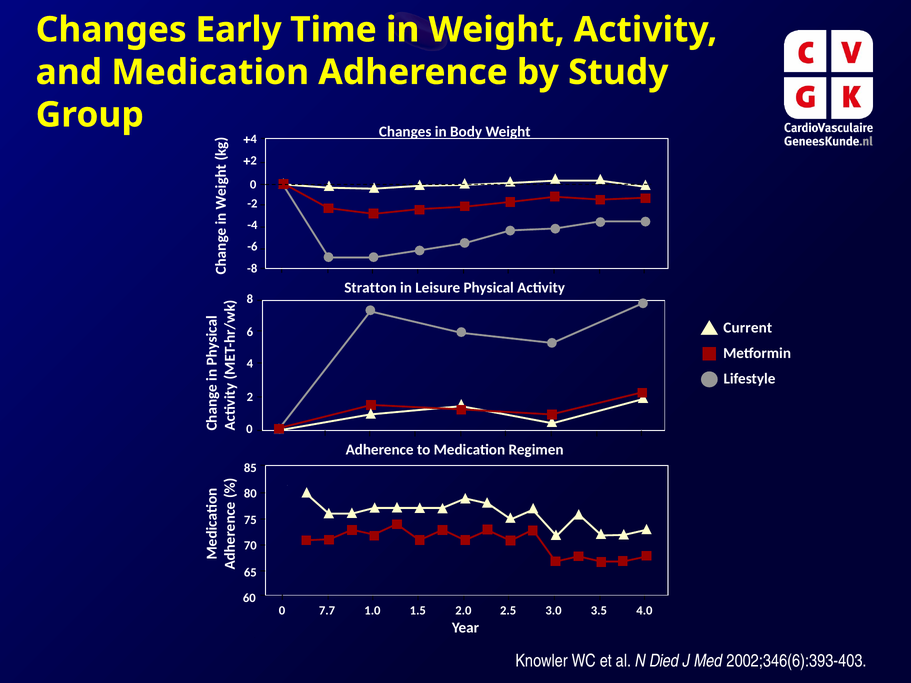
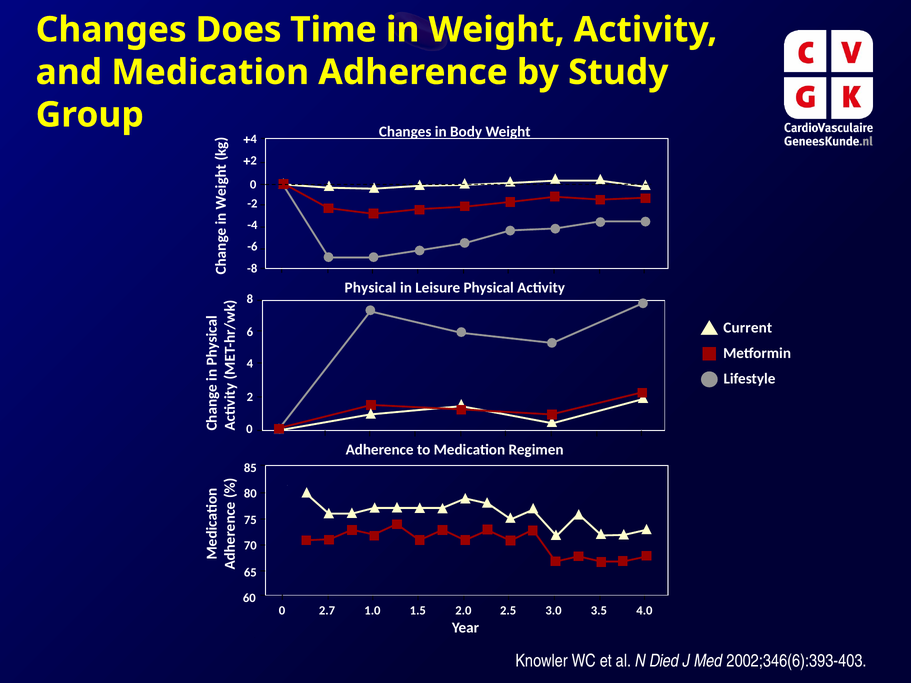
Early: Early -> Does (239, 30)
Stratton: Stratton -> Physical (370, 288)
7.7: 7.7 -> 2.7 (327, 611)
